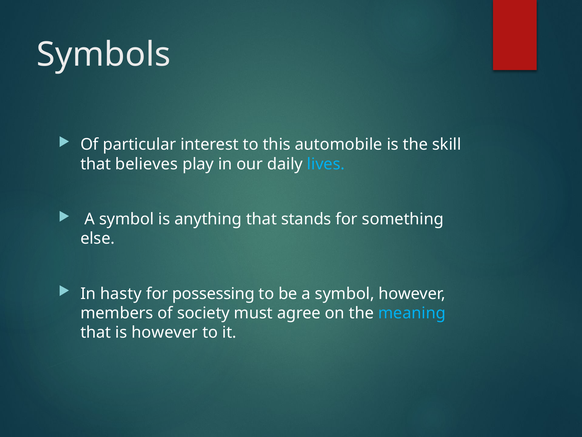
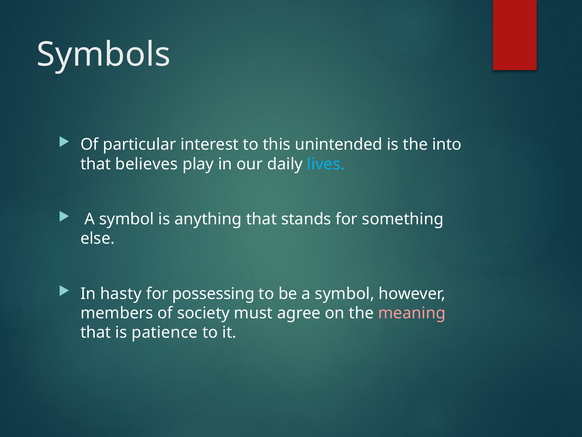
automobile: automobile -> unintended (339, 144)
skill: skill -> into (447, 144)
meaning colour: light blue -> pink (412, 313)
is however: however -> patience (165, 332)
